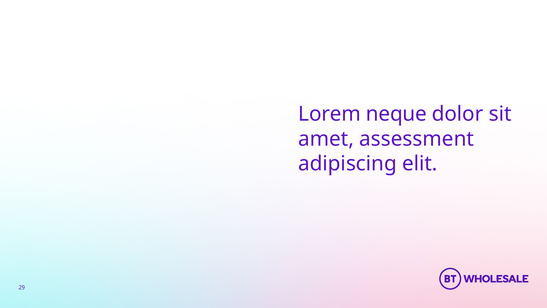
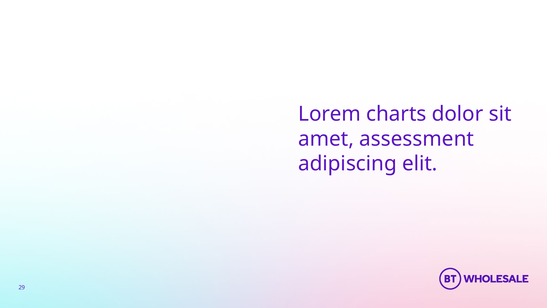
neque: neque -> charts (396, 114)
